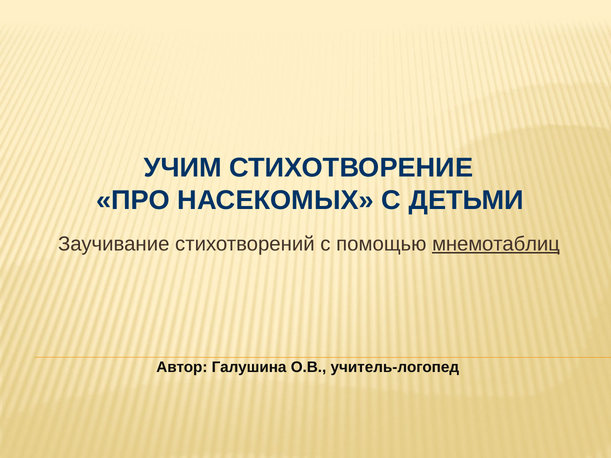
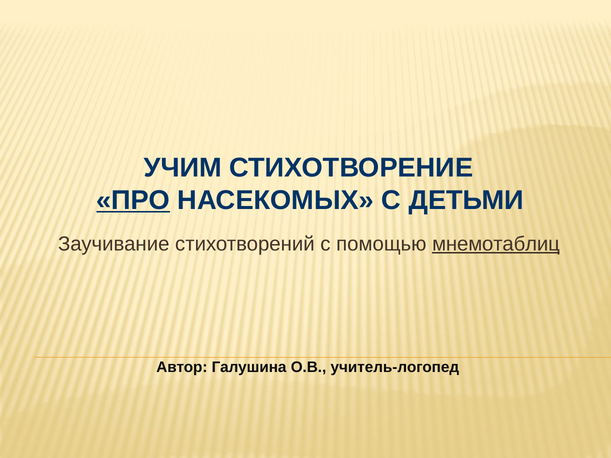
ПРО underline: none -> present (133, 200)
